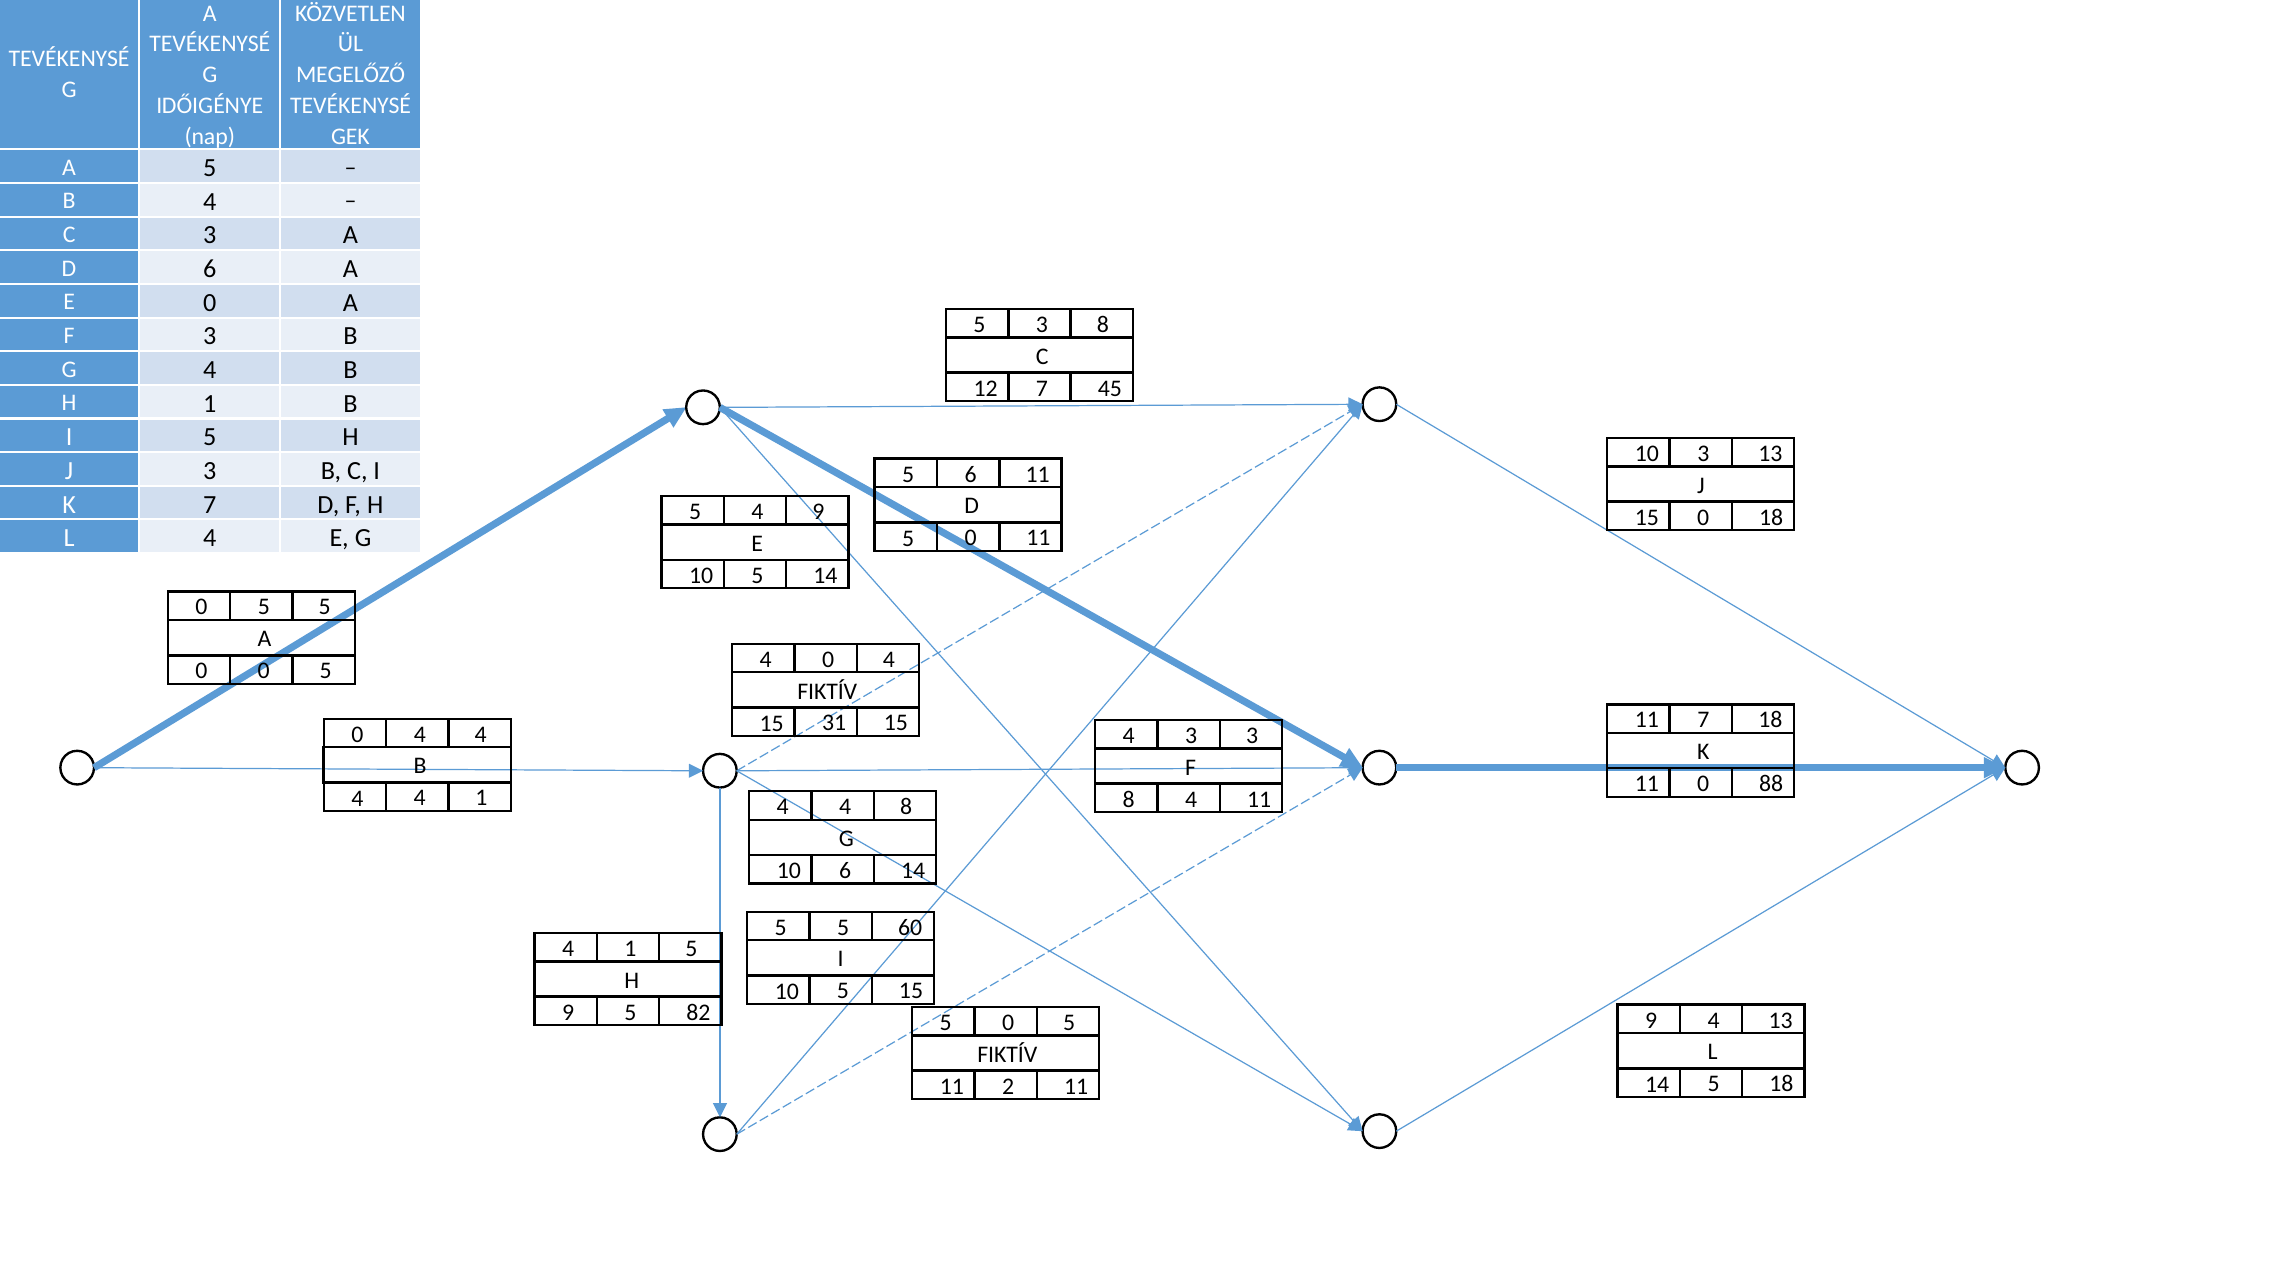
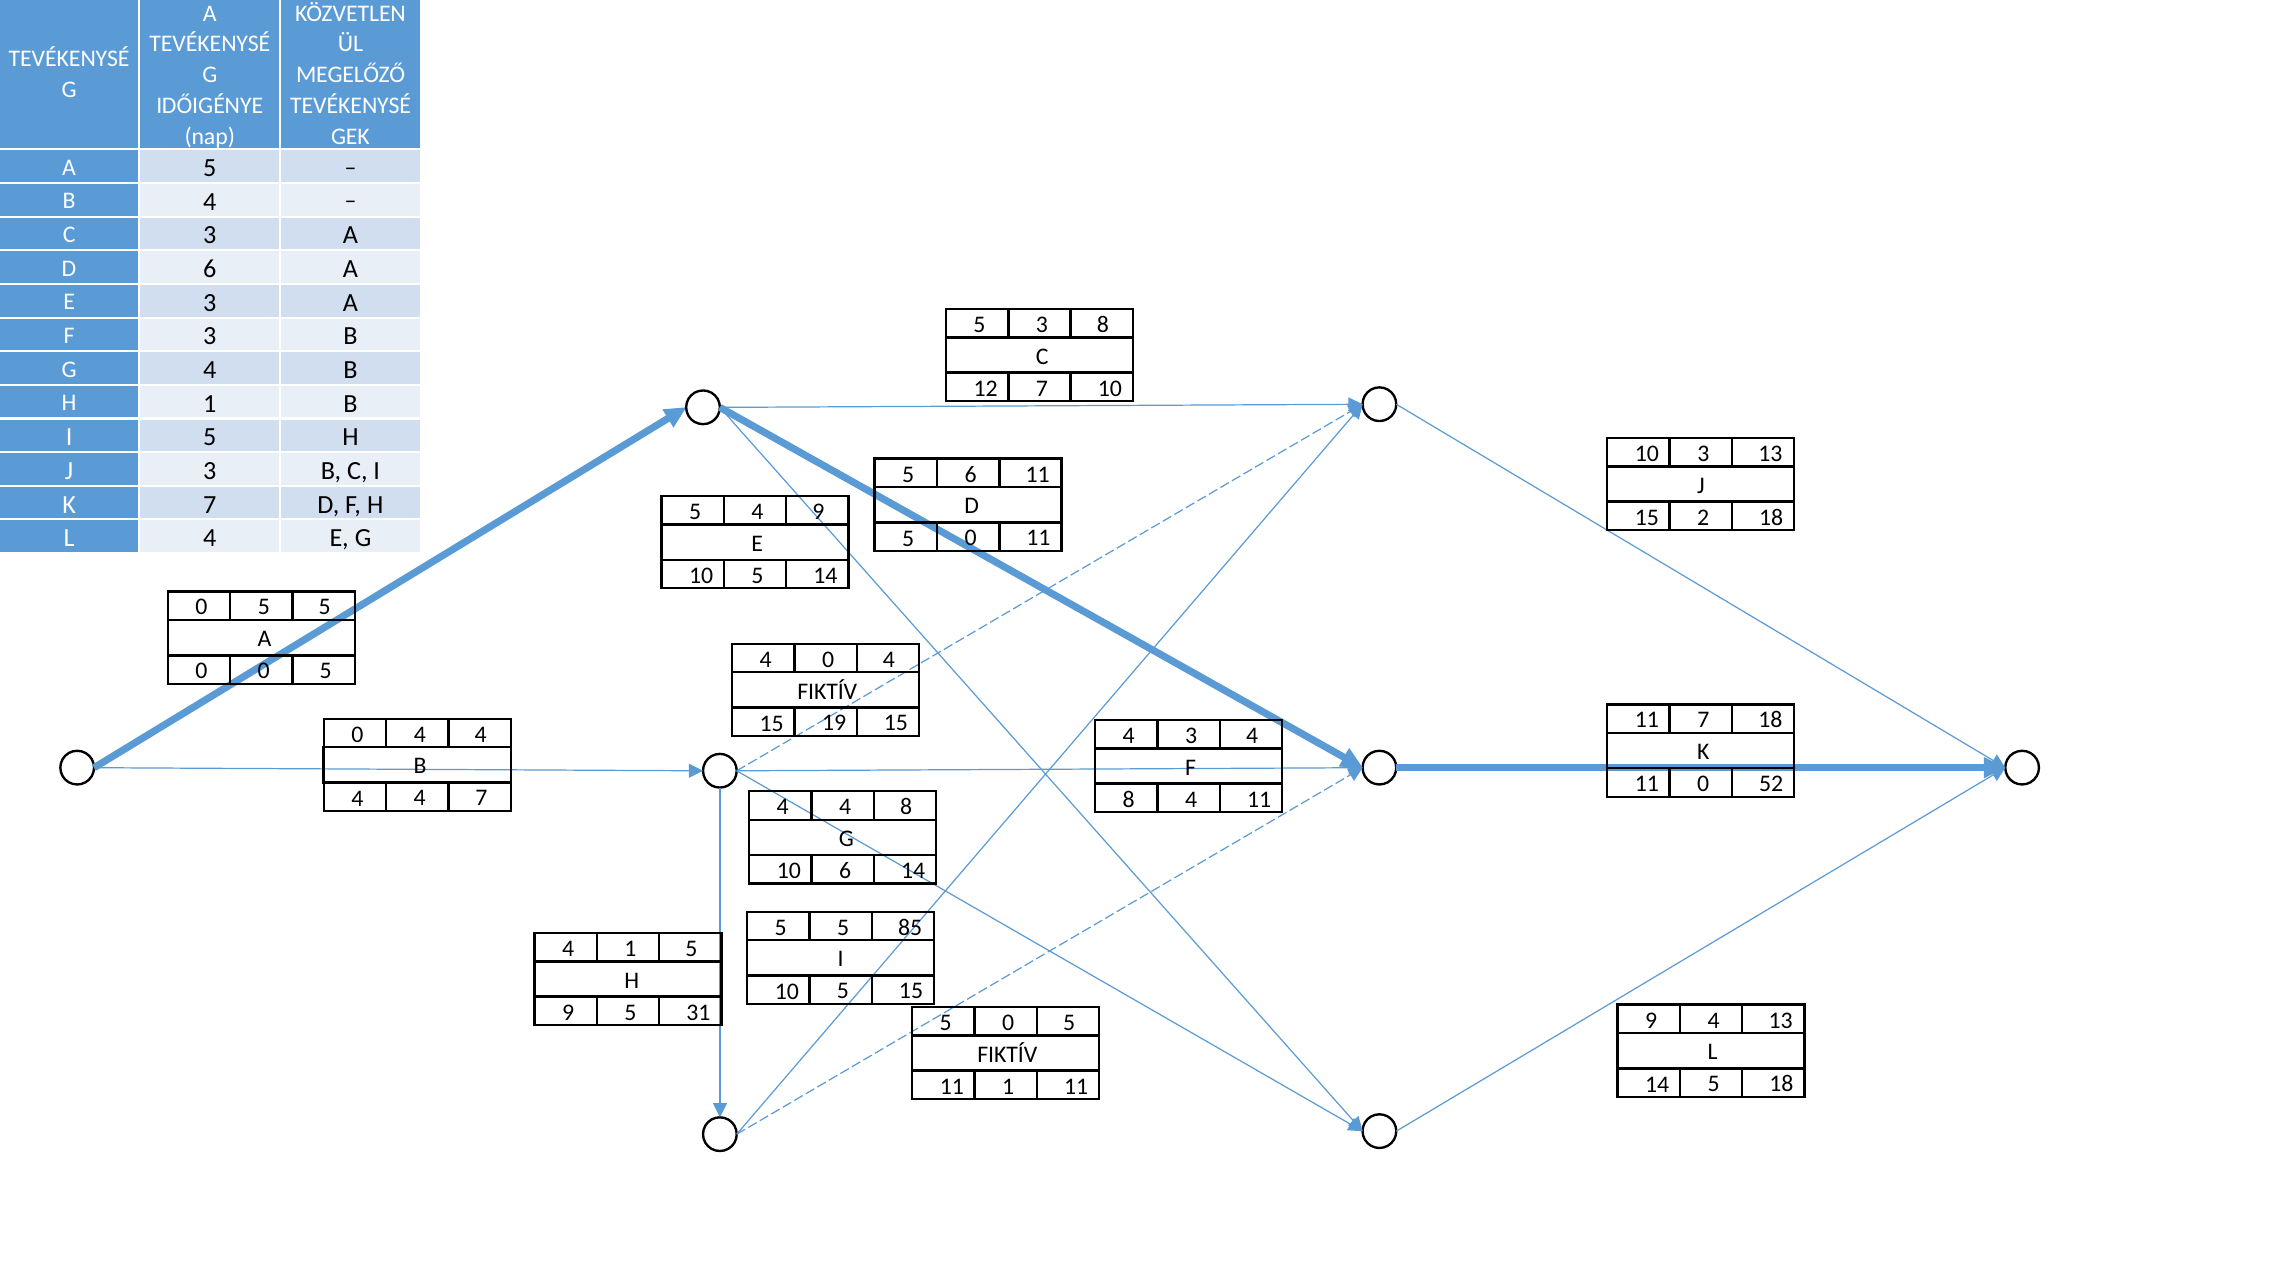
E 0: 0 -> 3 (210, 303)
7 45: 45 -> 10 (1110, 388)
15 0: 0 -> 2 (1703, 517)
31: 31 -> 19 (834, 723)
3 3: 3 -> 4 (1252, 736)
88: 88 -> 52 (1771, 784)
4 4 1: 1 -> 7 (481, 798)
60: 60 -> 85 (910, 927)
82: 82 -> 31 (698, 1012)
11 2: 2 -> 1 (1008, 1086)
